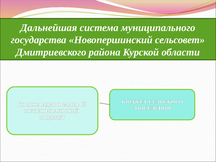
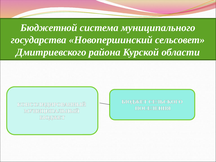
Дальнейшая: Дальнейшая -> Бюджетной (49, 28)
